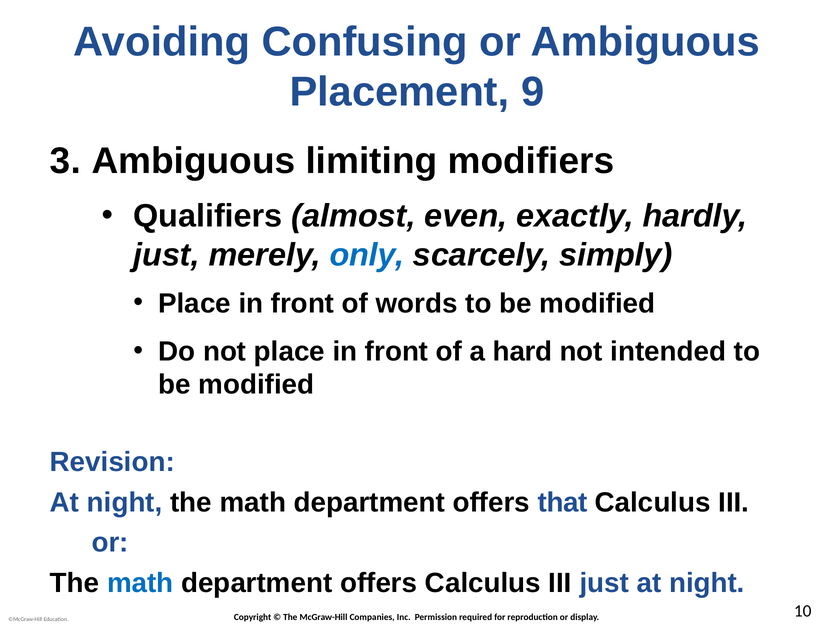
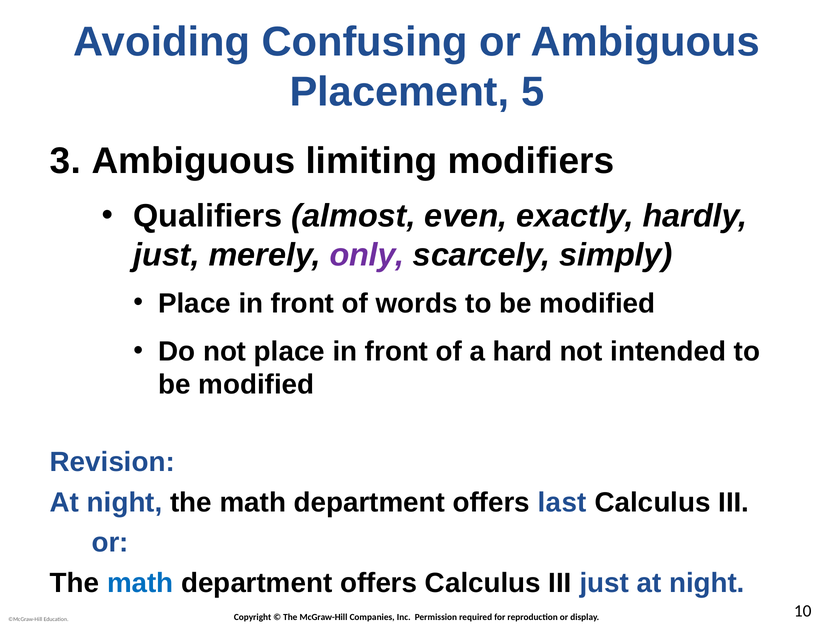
9: 9 -> 5 (533, 92)
only colour: blue -> purple (367, 255)
that: that -> last (562, 503)
